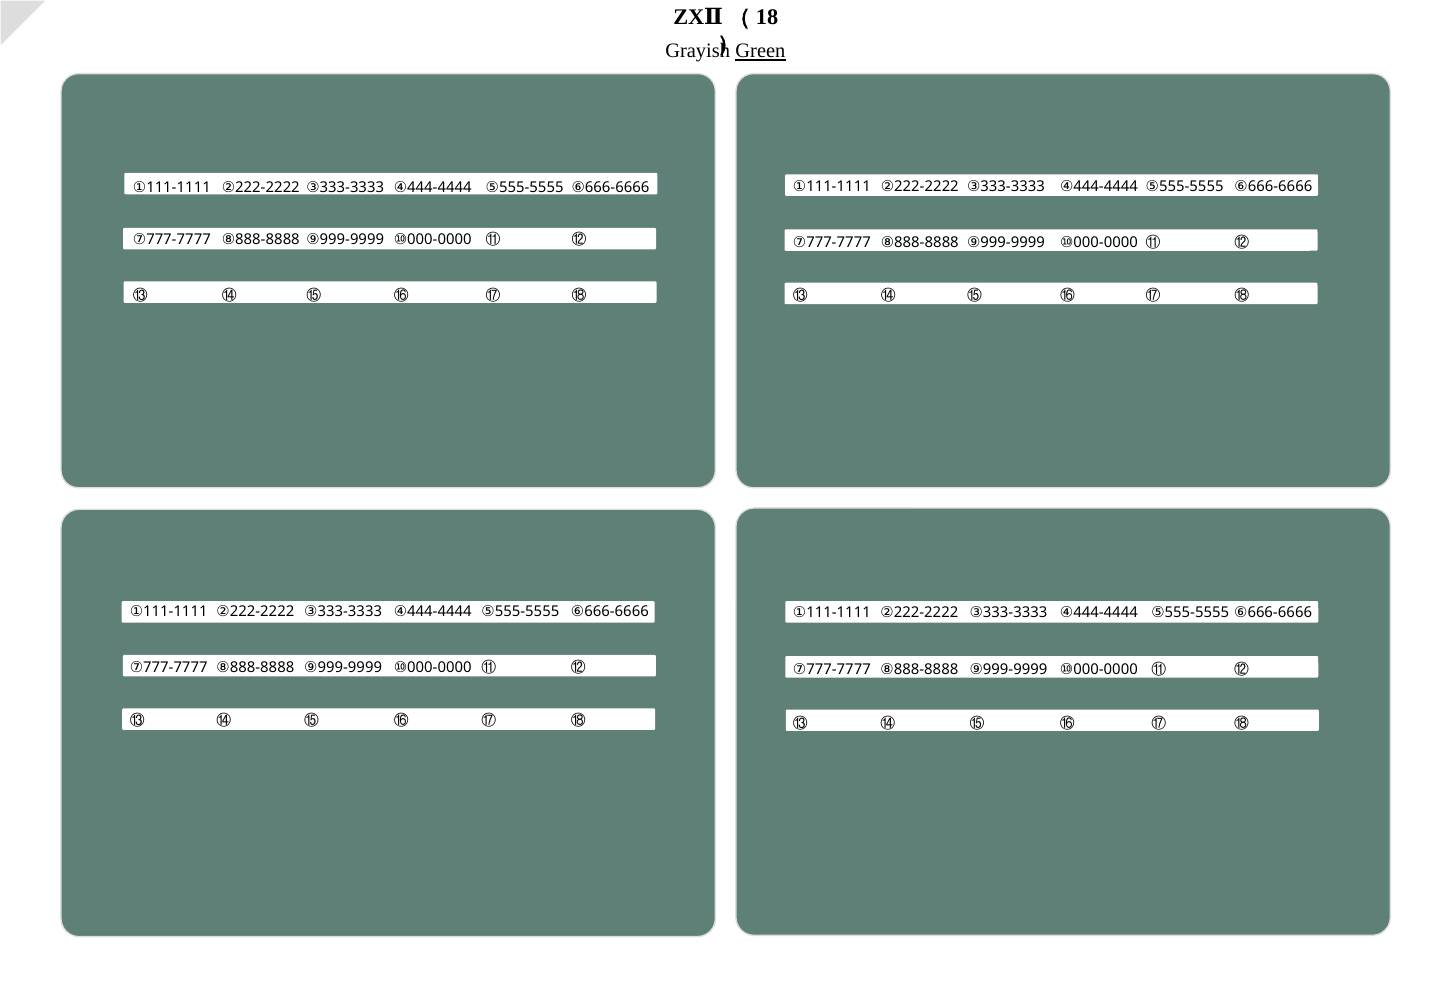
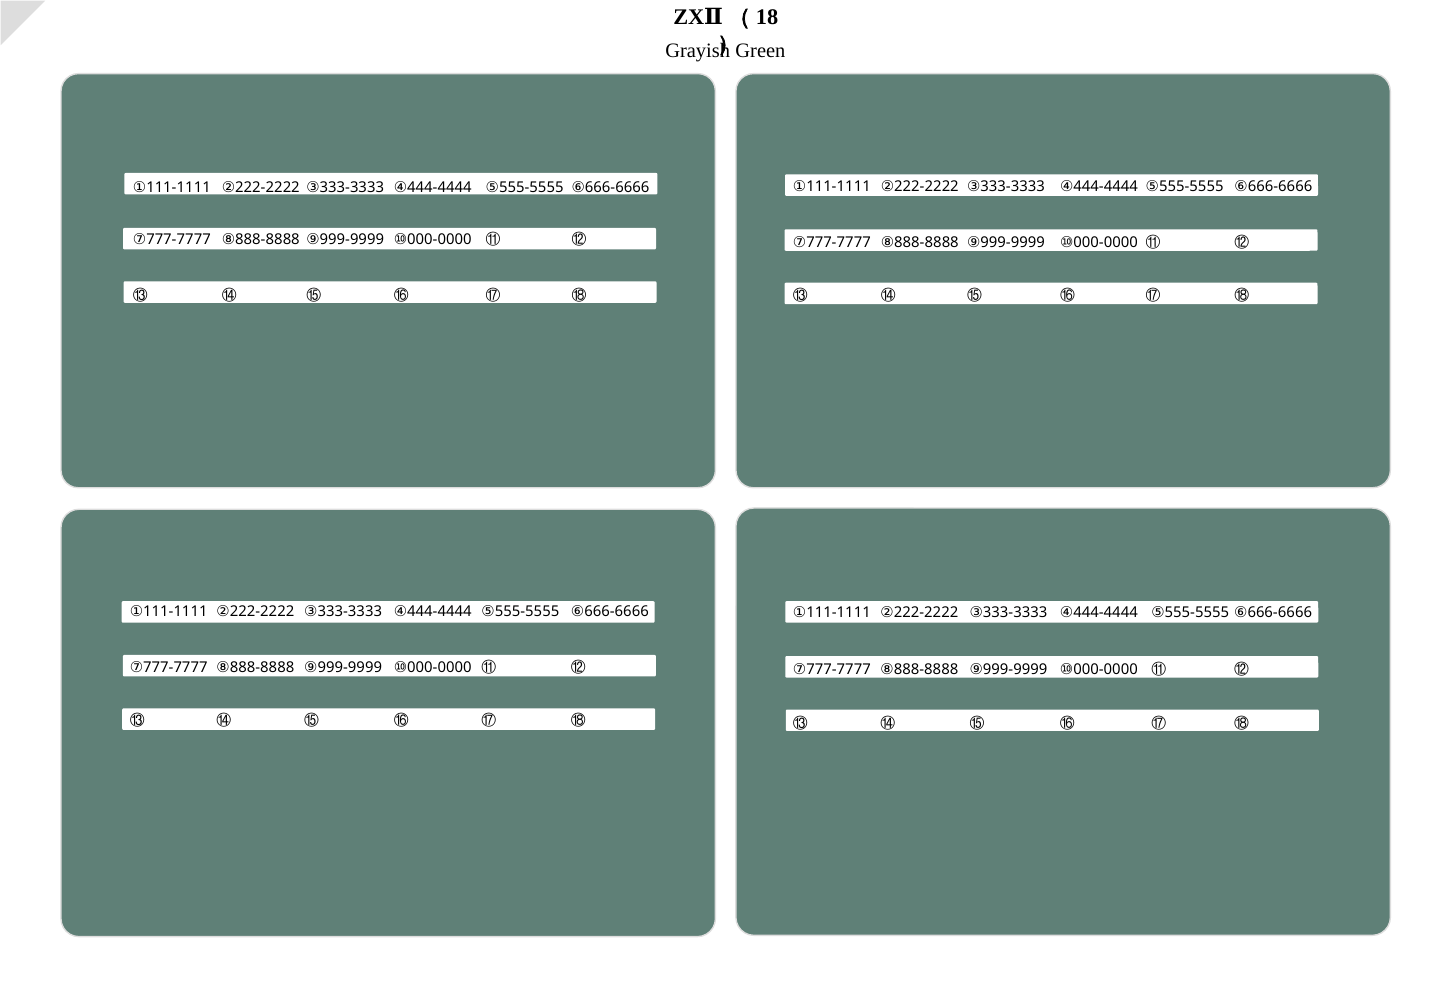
Green underline: present -> none (760, 51)
